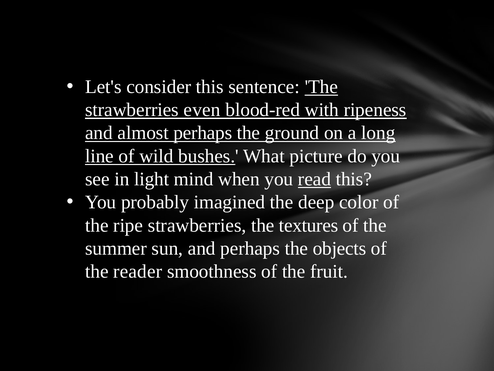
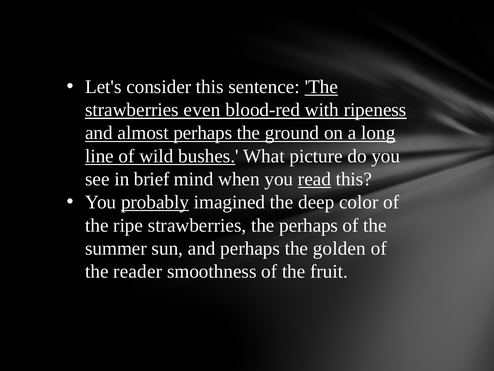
light: light -> brief (152, 179)
probably underline: none -> present (155, 202)
the textures: textures -> perhaps (309, 225)
objects: objects -> golden (339, 248)
